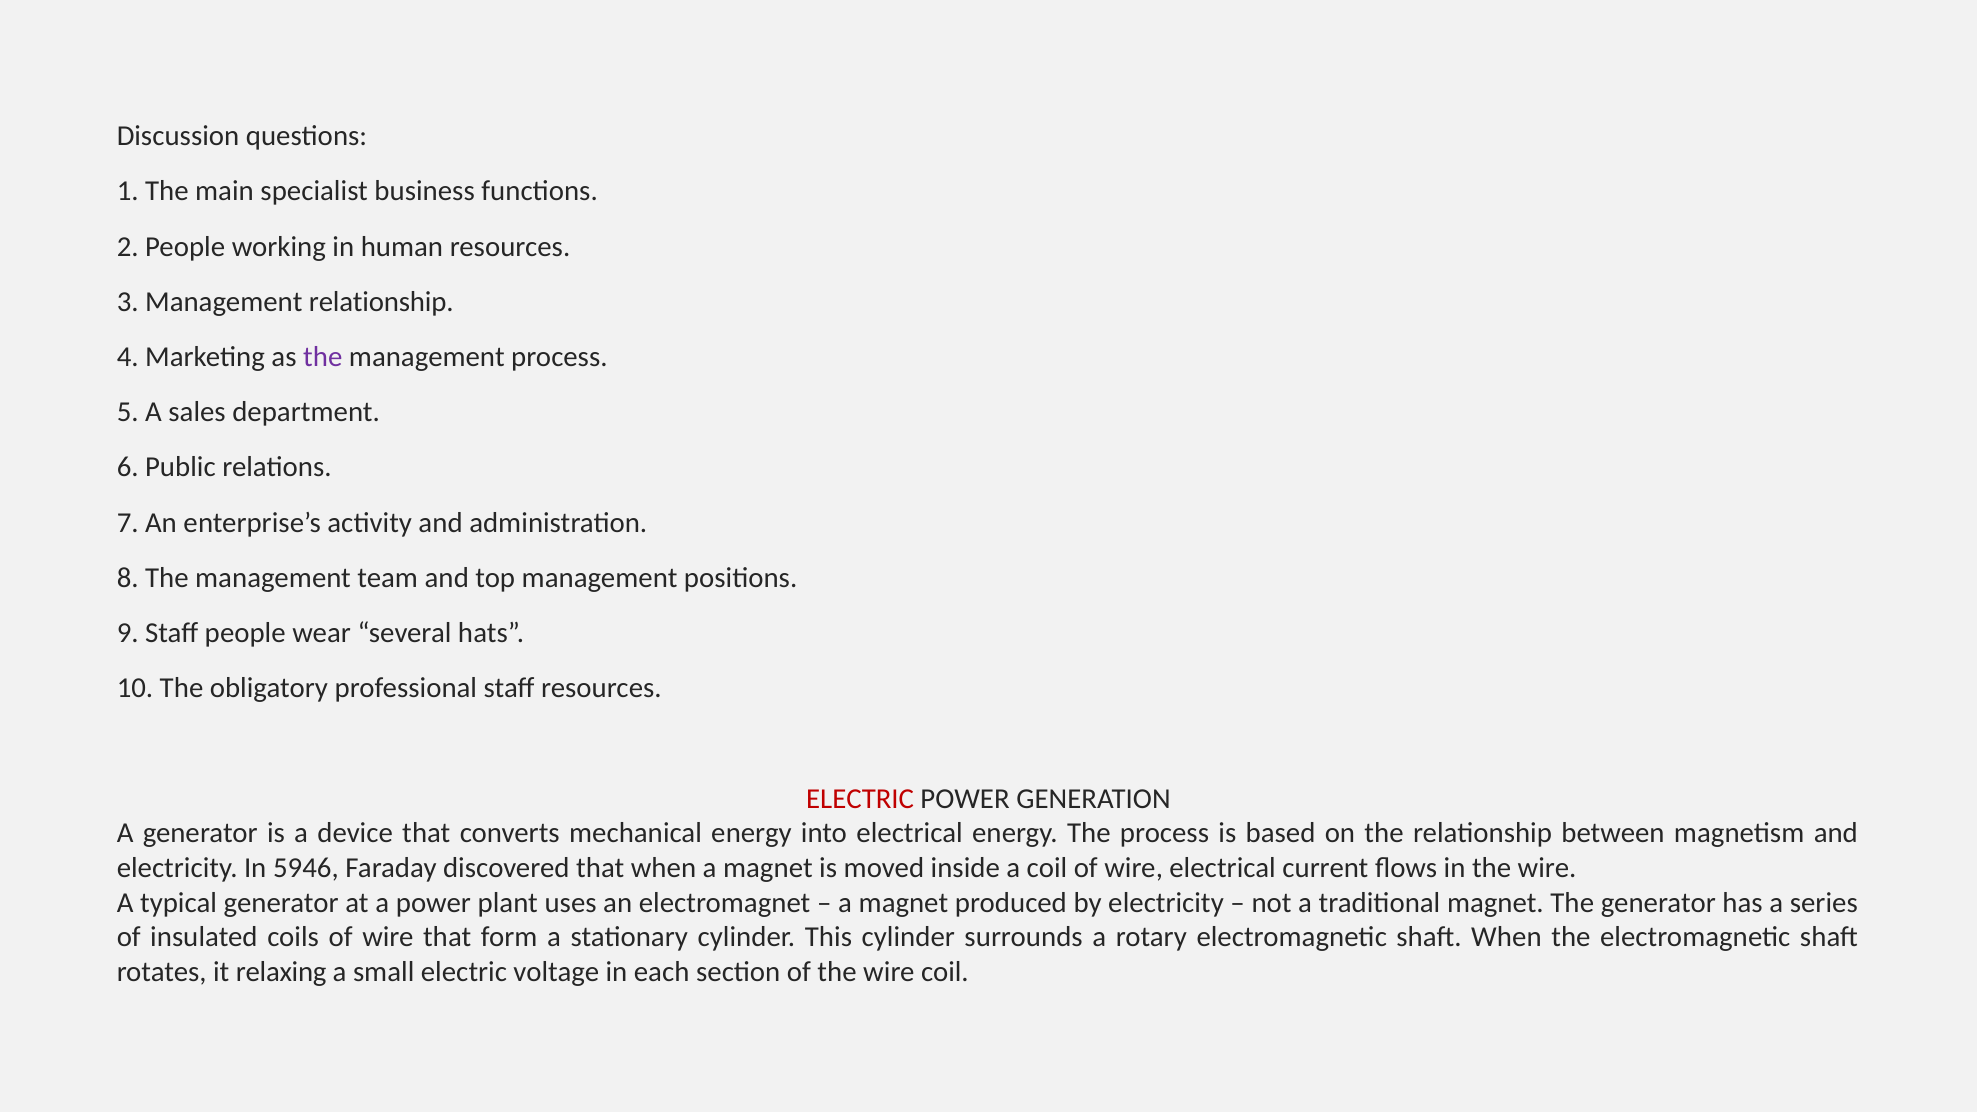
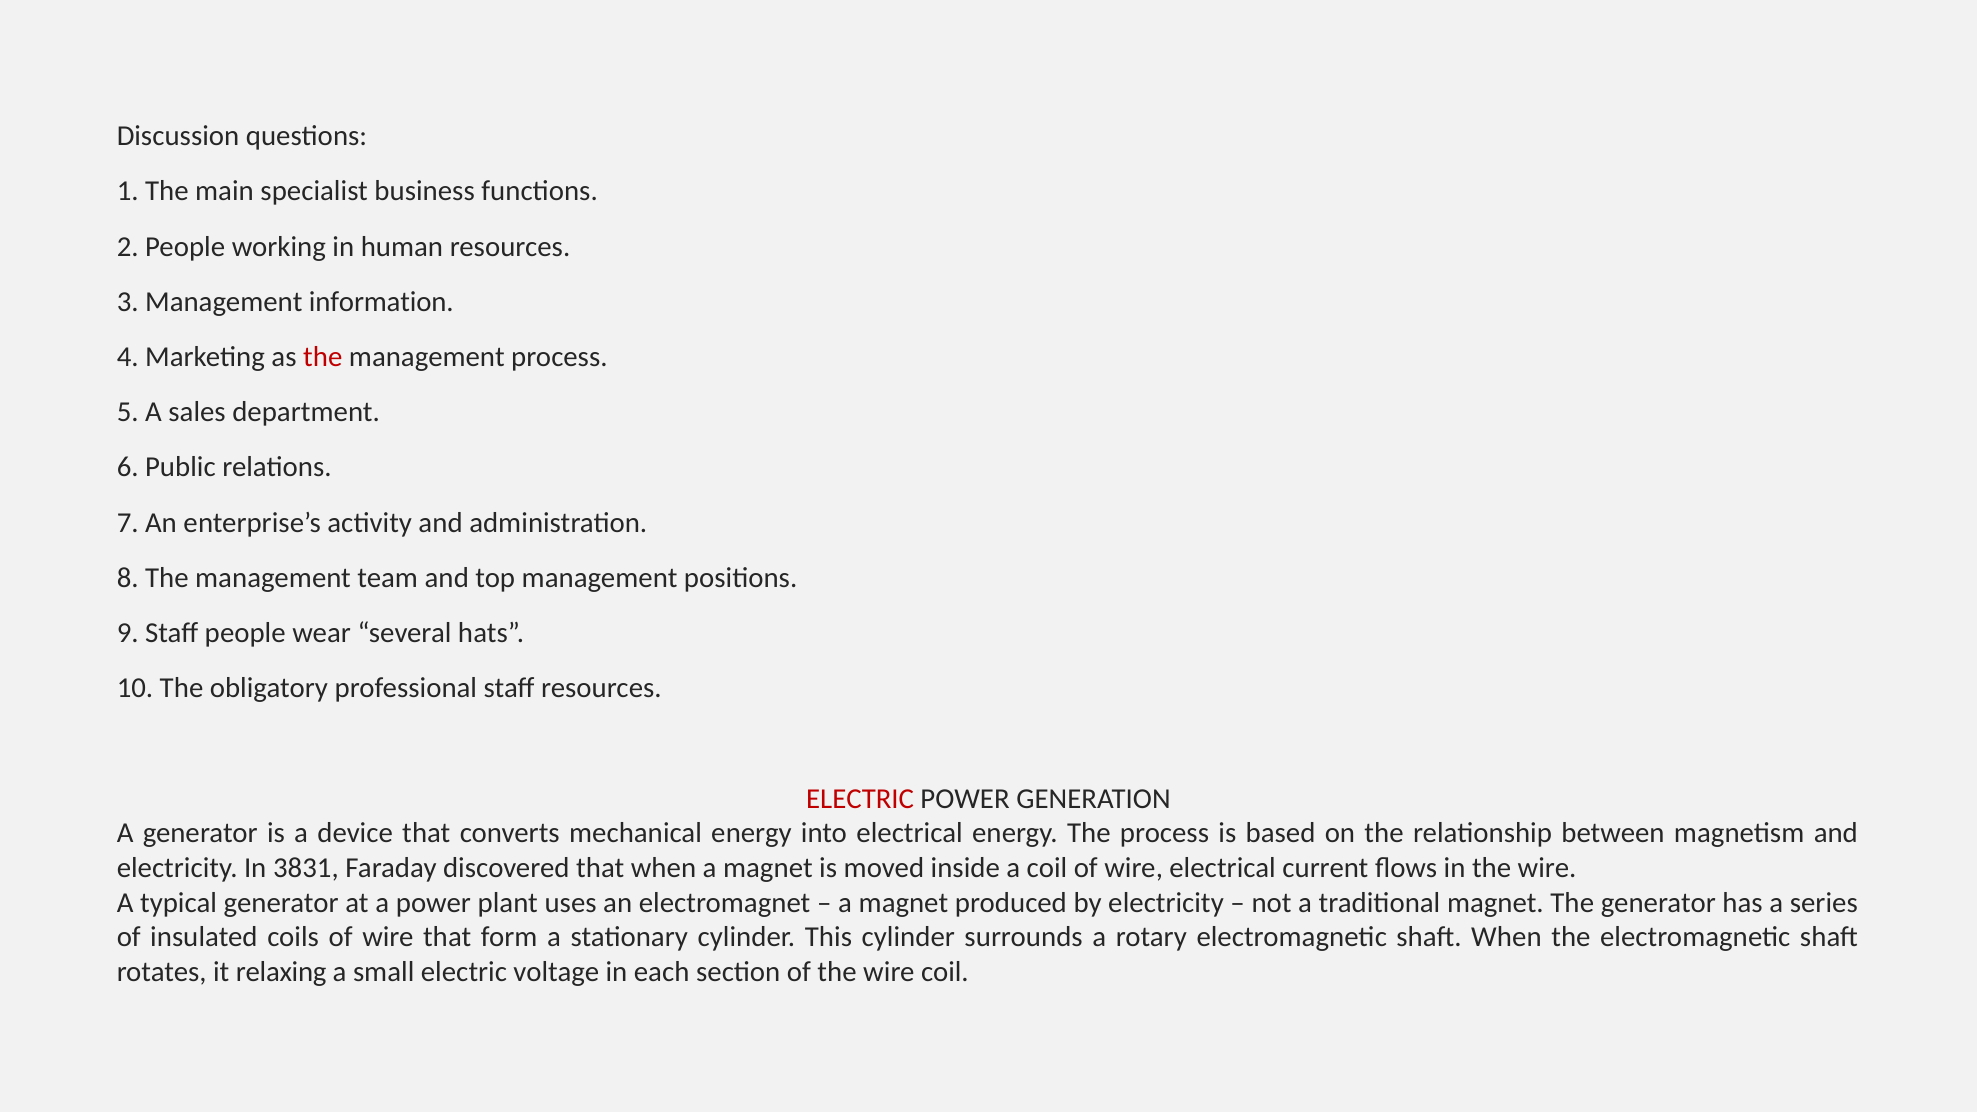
Management relationship: relationship -> information (381, 302)
the colour: purple -> red (323, 357)
5946: 5946 -> 3831 (306, 868)
